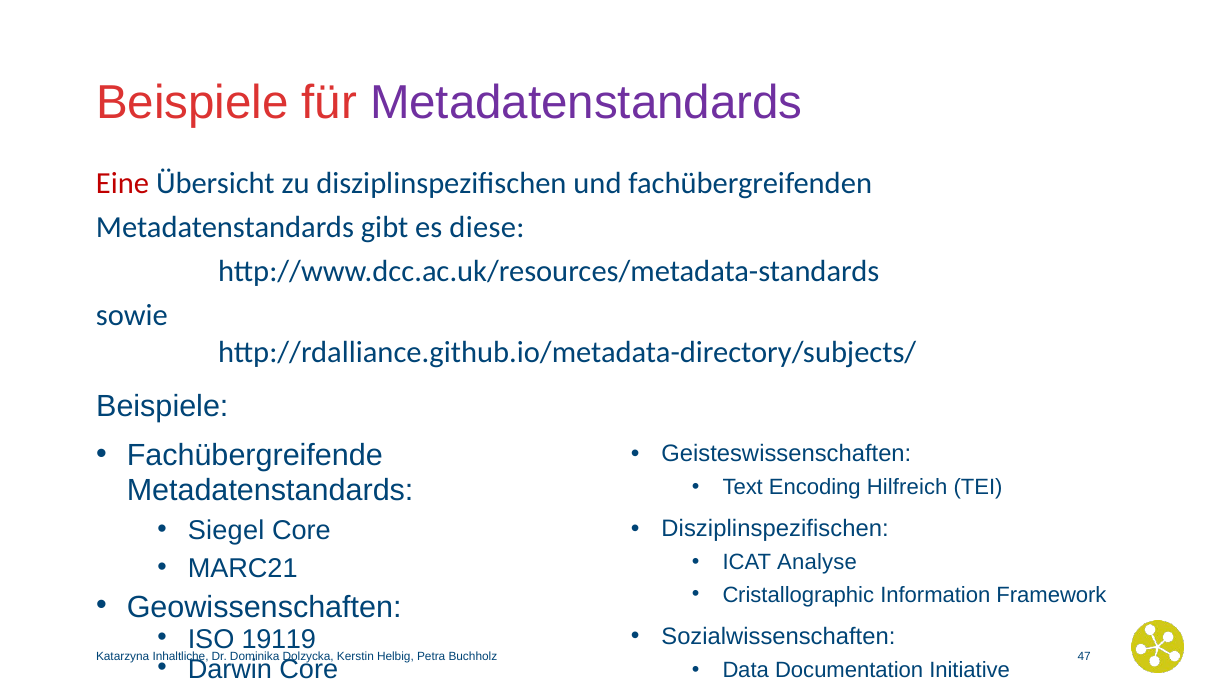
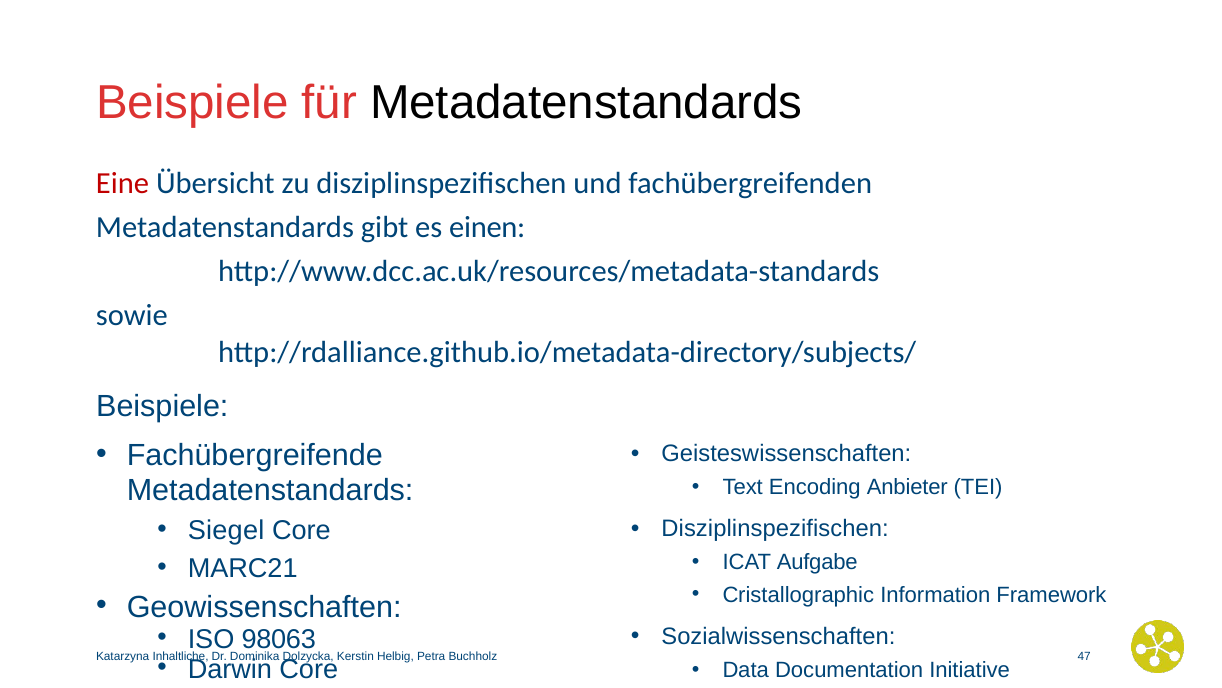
Metadatenstandards colour: purple -> black (586, 103)
diese: diese -> einen (487, 227)
Hilfreich: Hilfreich -> Anbieter (907, 487)
Analyse: Analyse -> Aufgabe (817, 562)
19119: 19119 -> 98063 (279, 639)
